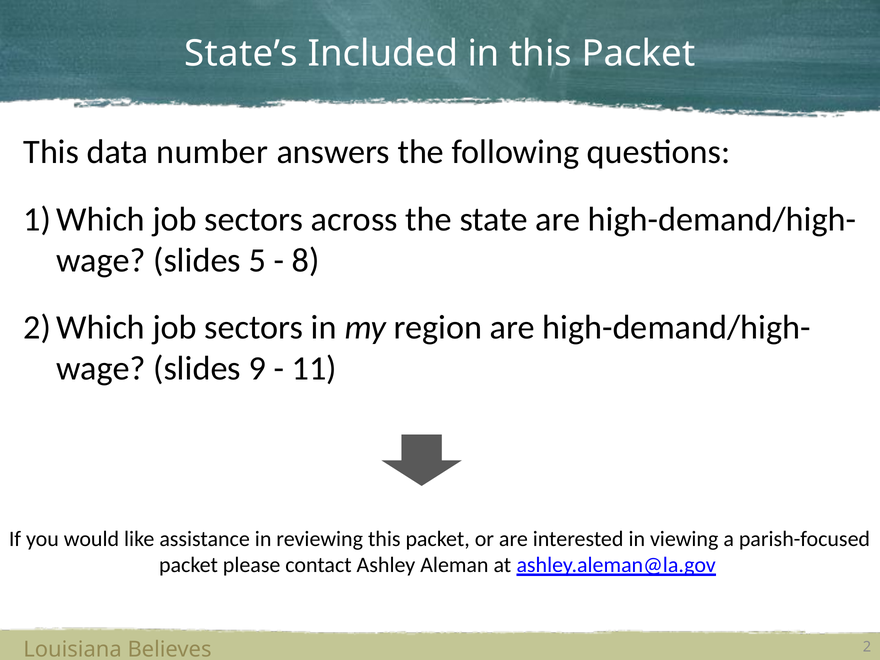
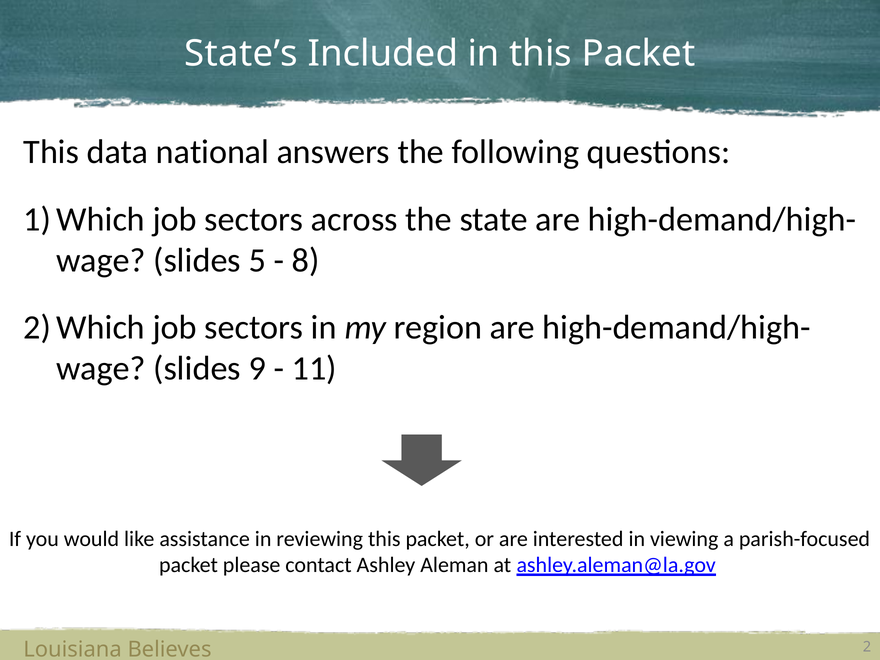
number: number -> national (212, 152)
